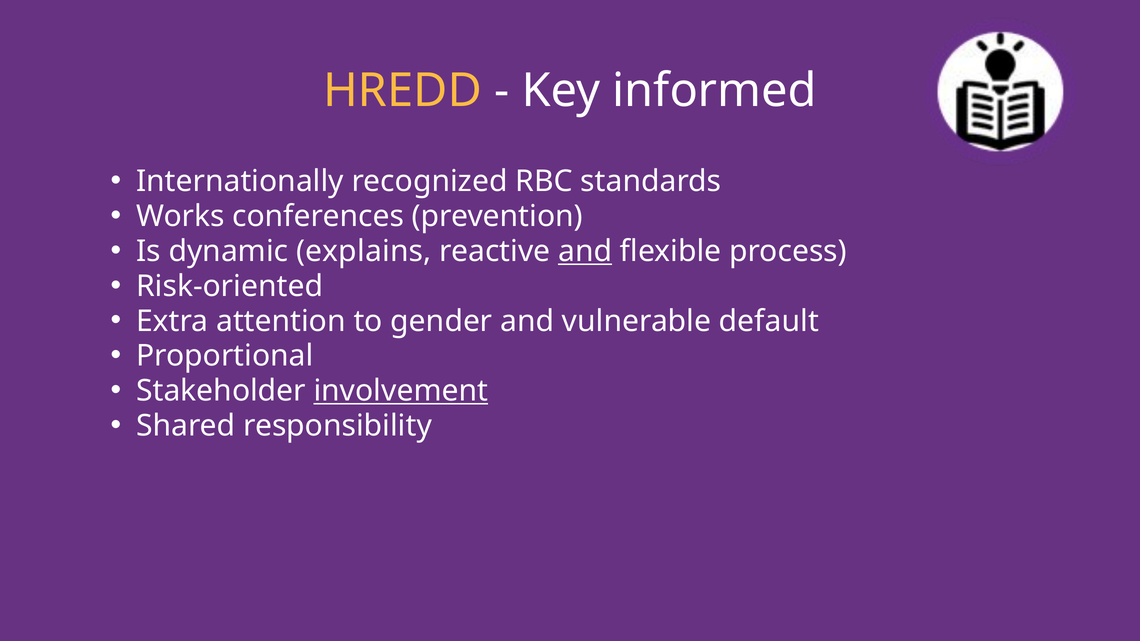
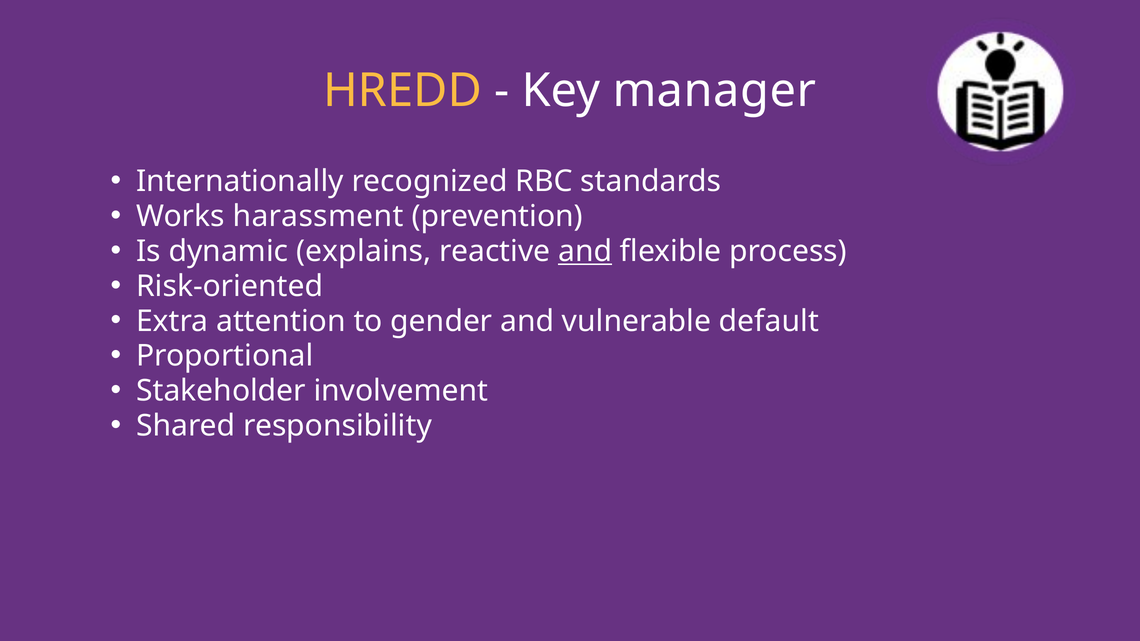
informed: informed -> manager (714, 91)
conferences: conferences -> harassment (318, 217)
involvement underline: present -> none (401, 391)
